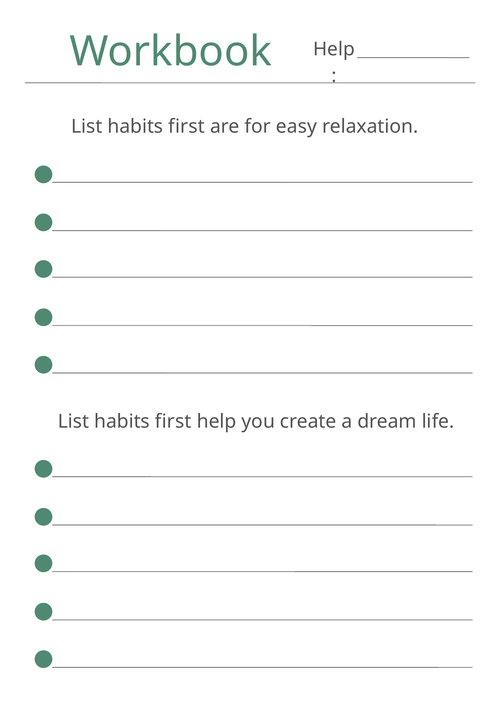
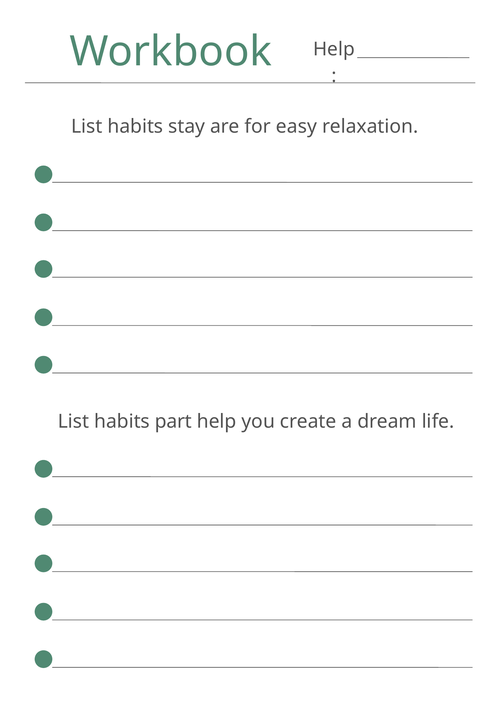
first: first -> stay (187, 126)
first: first -> part (173, 422)
